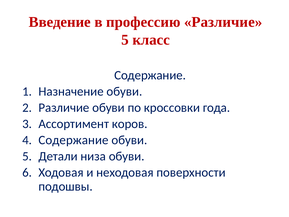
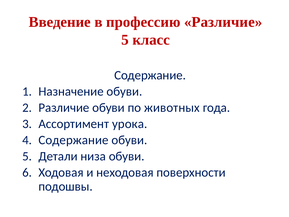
кроссовки: кроссовки -> животных (172, 108)
коров: коров -> урока (130, 124)
